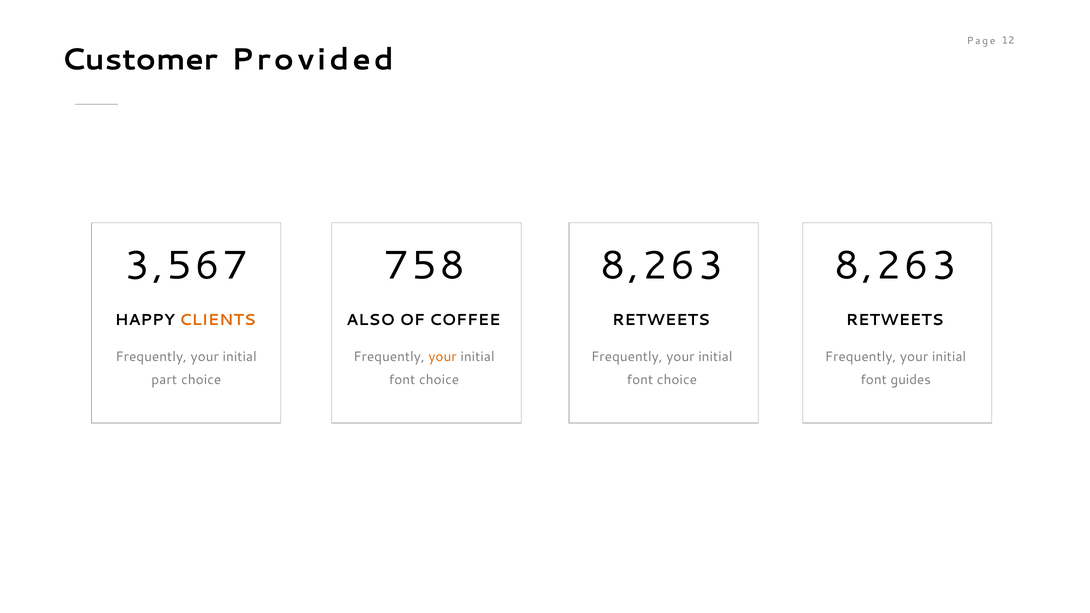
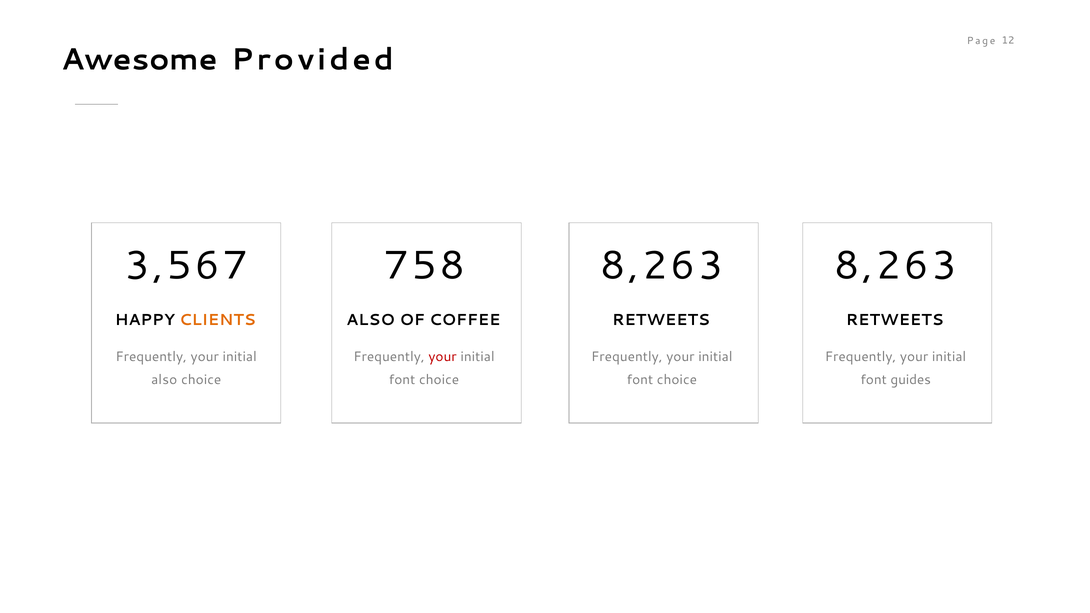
Customer: Customer -> Awesome (140, 60)
your colour: orange -> red (443, 357)
part: part -> also (164, 380)
